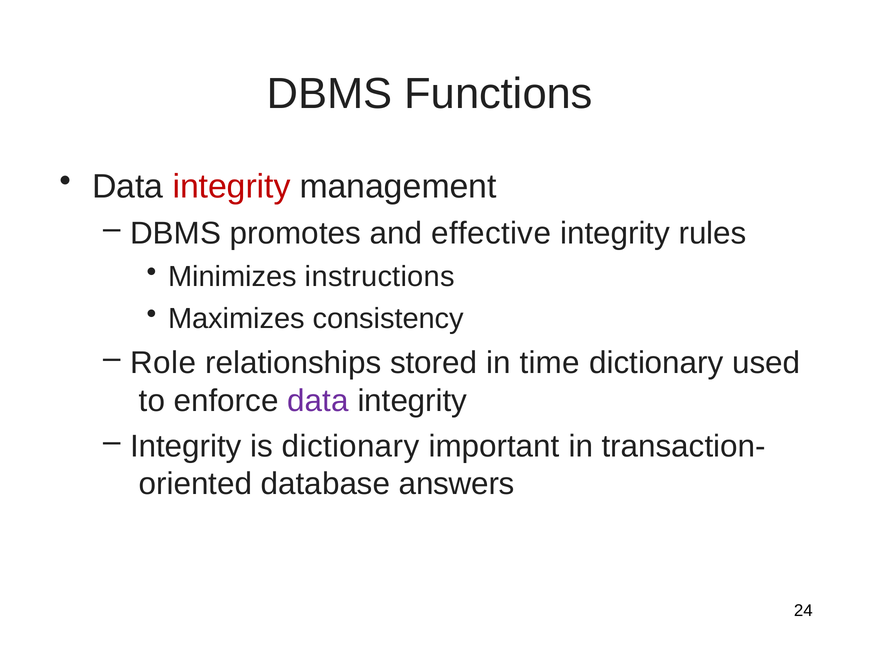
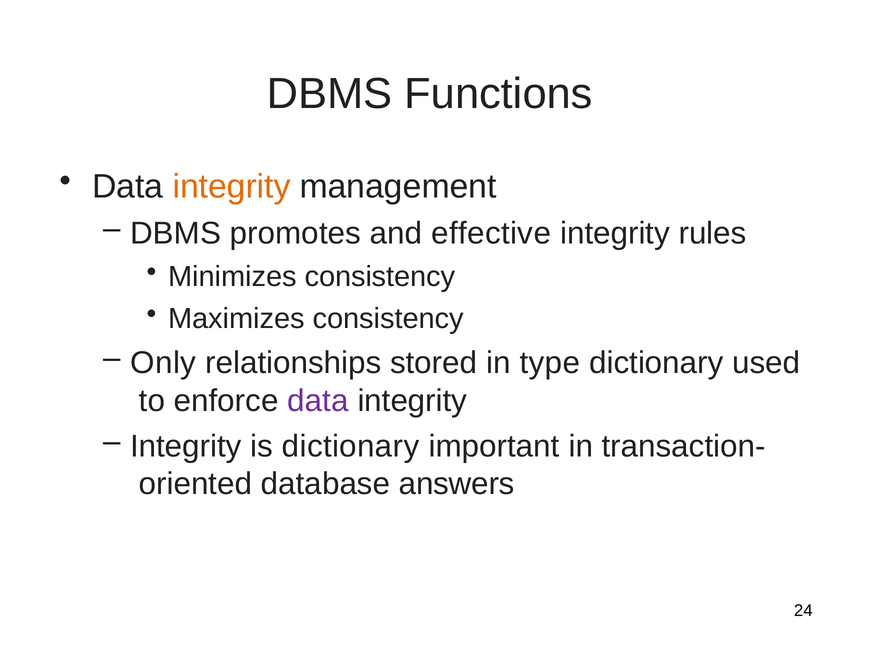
integrity colour: red -> orange (232, 187)
Minimizes instructions: instructions -> consistency (380, 277)
Role: Role -> Only (163, 363)
time: time -> type (550, 363)
